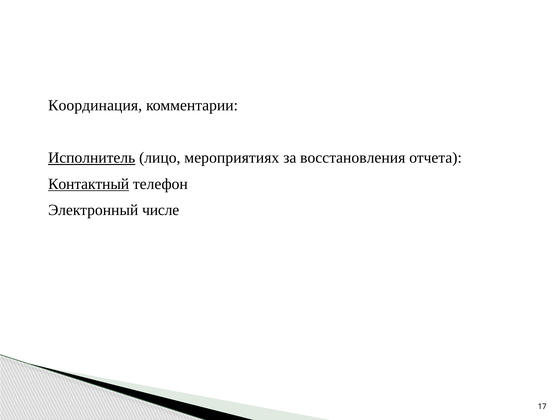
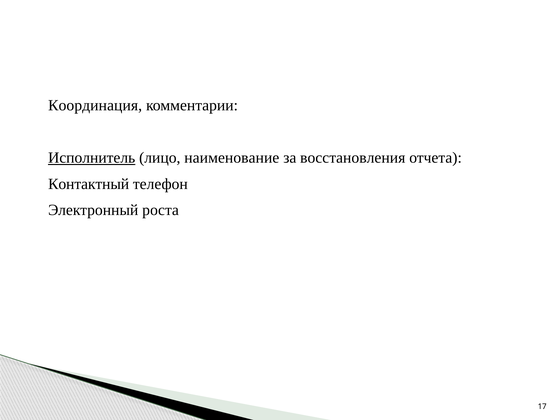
мероприятиях: мероприятиях -> наименование (232, 158)
Контактный underline: present -> none (89, 184)
числе: числе -> роста (161, 210)
